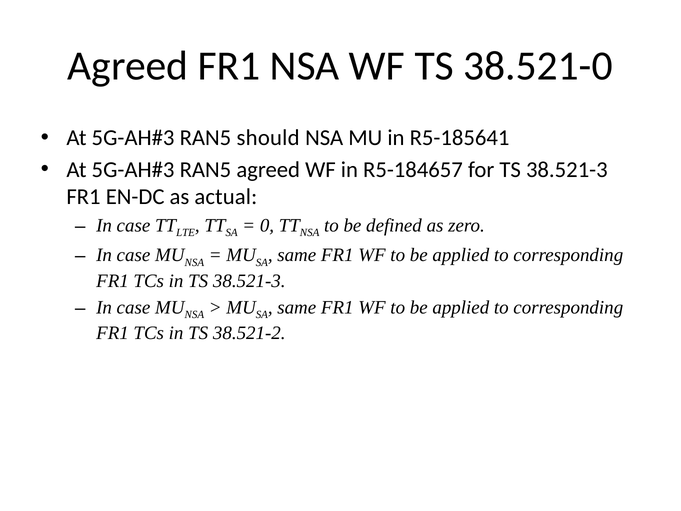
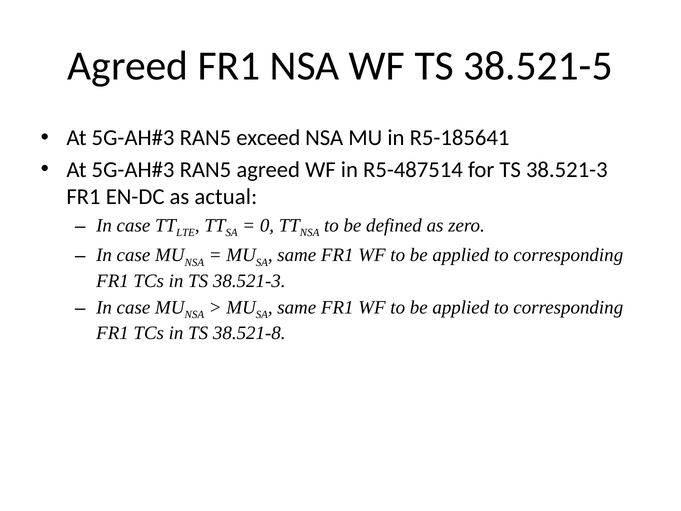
38.521-0: 38.521-0 -> 38.521-5 (538, 66)
should: should -> exceed (268, 138)
R5-184657: R5-184657 -> R5-487514 (413, 170)
38.521-2: 38.521-2 -> 38.521-8 (249, 333)
